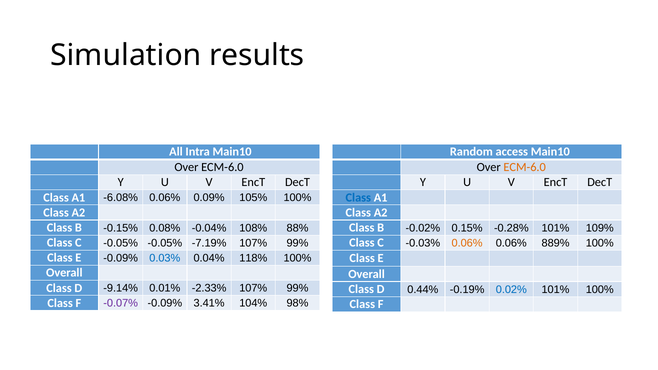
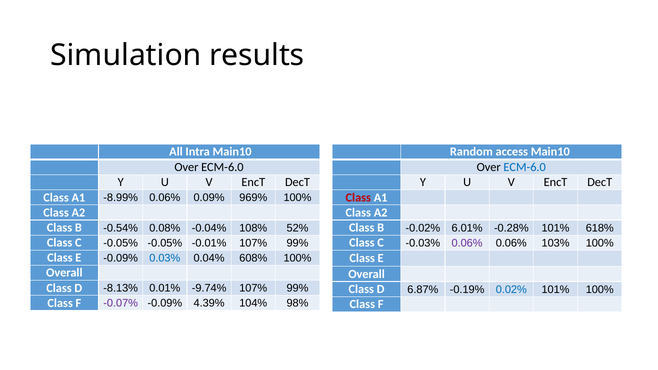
ECM-6.0 colour: orange -> blue (525, 167)
-6.08%: -6.08% -> -8.99% (121, 198)
105%: 105% -> 969% (253, 198)
Class colour: blue -> red (358, 198)
-0.15%: -0.15% -> -0.54% (121, 228)
88%: 88% -> 52% (298, 228)
0.15%: 0.15% -> 6.01% (467, 228)
109%: 109% -> 618% (600, 228)
-7.19%: -7.19% -> -0.01% (209, 243)
0.06% colour: orange -> purple (467, 243)
889%: 889% -> 103% (556, 243)
118%: 118% -> 608% (253, 258)
-9.14%: -9.14% -> -8.13% (121, 288)
-2.33%: -2.33% -> -9.74% (209, 288)
0.44%: 0.44% -> 6.87% (423, 290)
3.41%: 3.41% -> 4.39% (209, 303)
